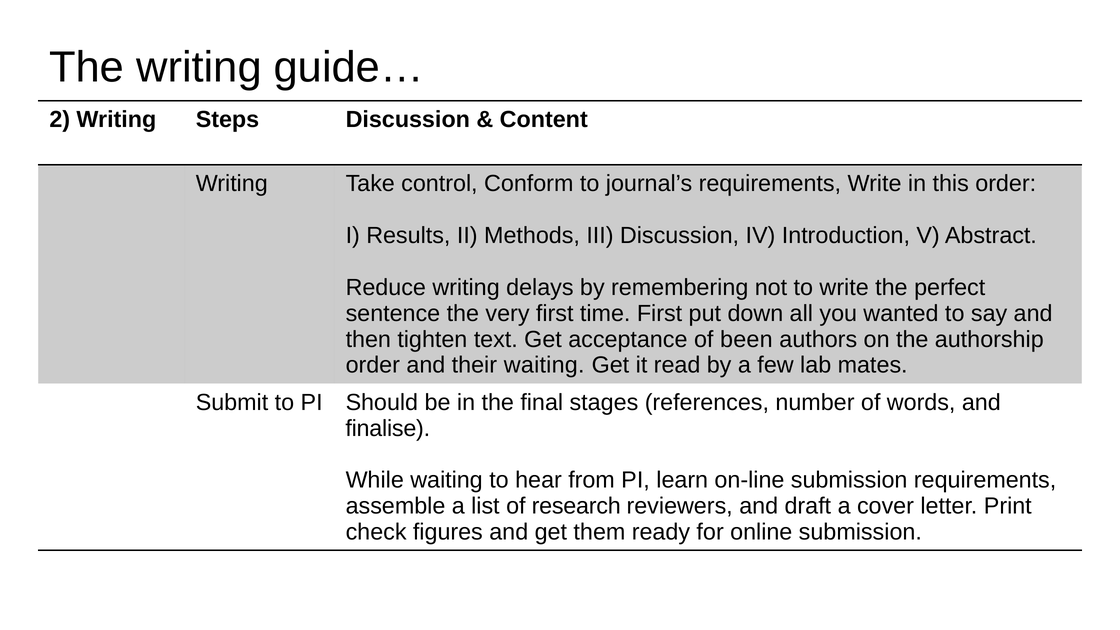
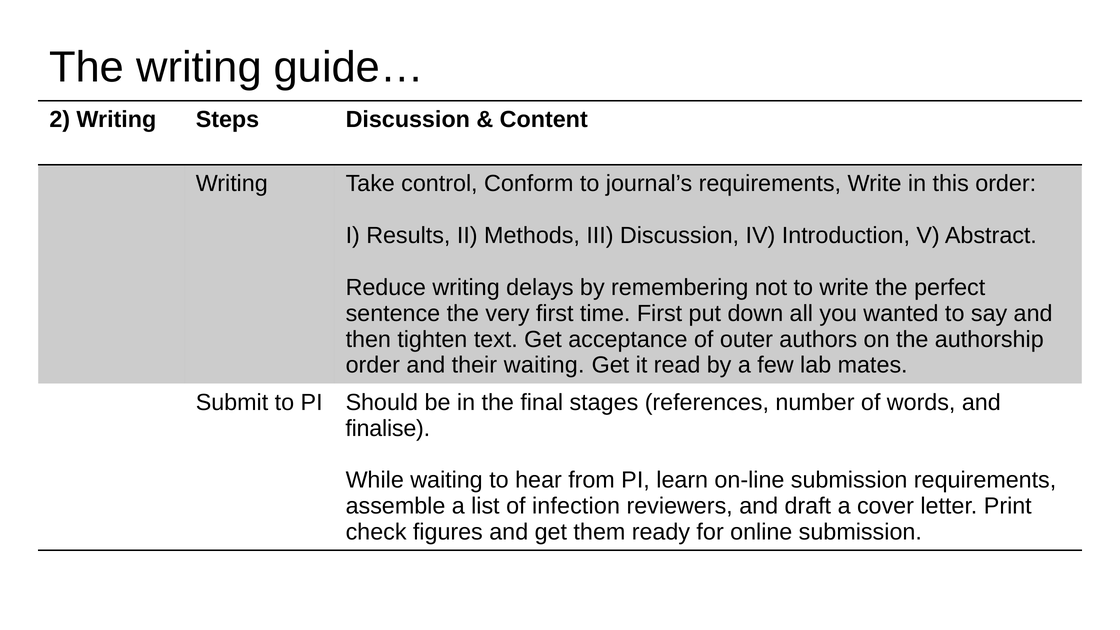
been: been -> outer (746, 339)
research: research -> infection (576, 506)
